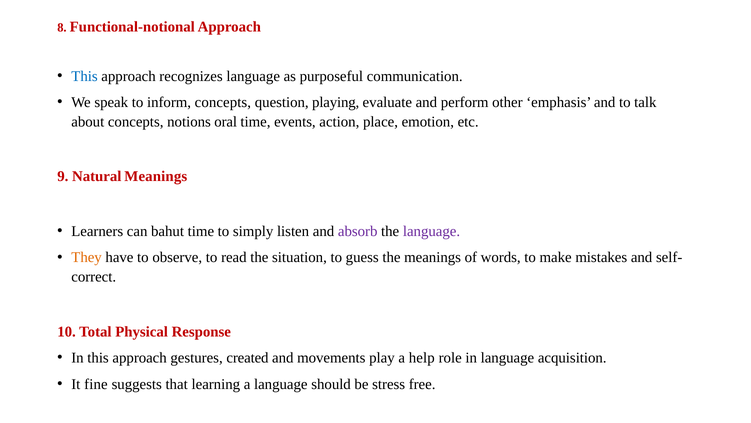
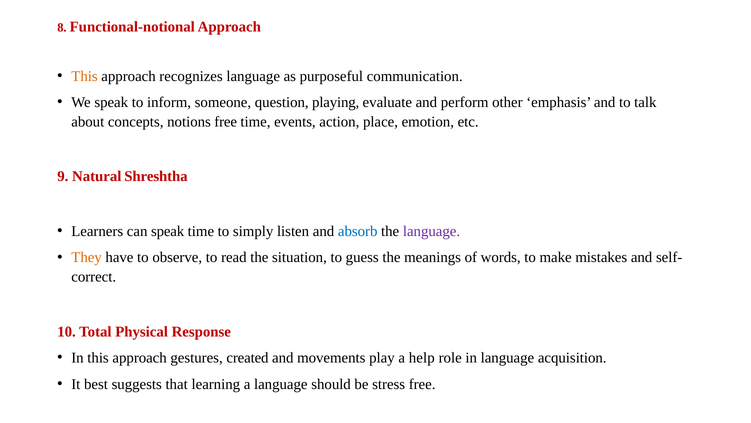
This colour: blue -> orange (85, 76)
inform concepts: concepts -> someone (223, 102)
notions oral: oral -> free (226, 122)
Natural Meanings: Meanings -> Shreshtha (156, 176)
can bahut: bahut -> speak (168, 231)
absorb colour: purple -> blue (358, 231)
fine: fine -> best (96, 384)
